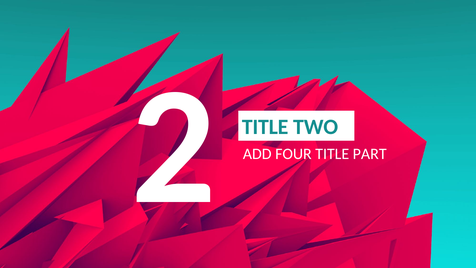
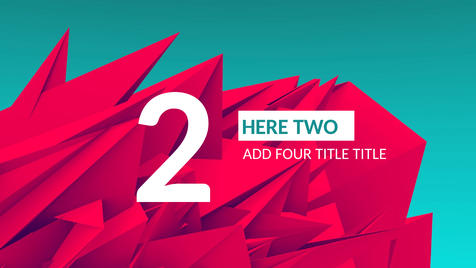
TITLE: TITLE -> HERE (265, 127)
TITLE PART: PART -> TITLE (370, 154)
